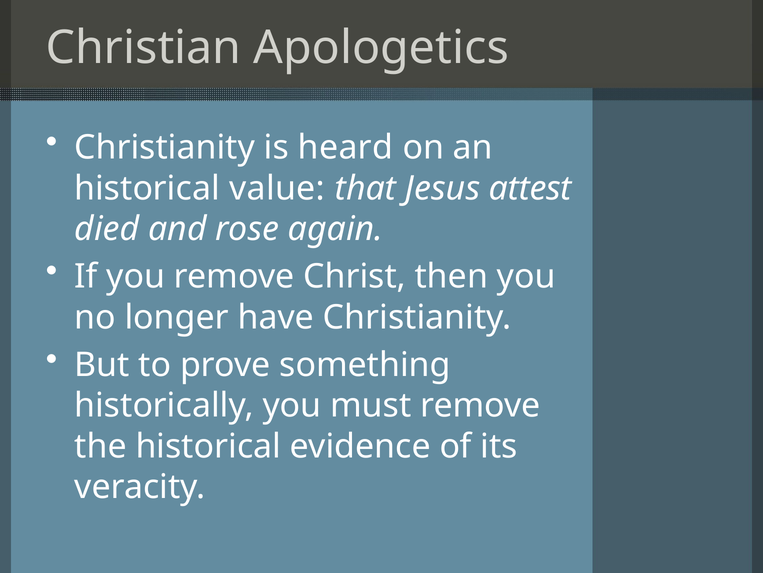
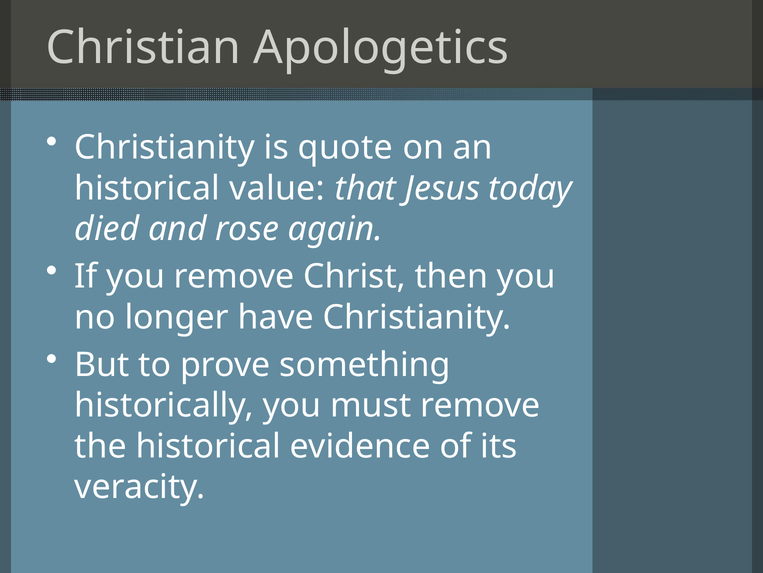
heard: heard -> quote (345, 147)
attest: attest -> today (530, 188)
